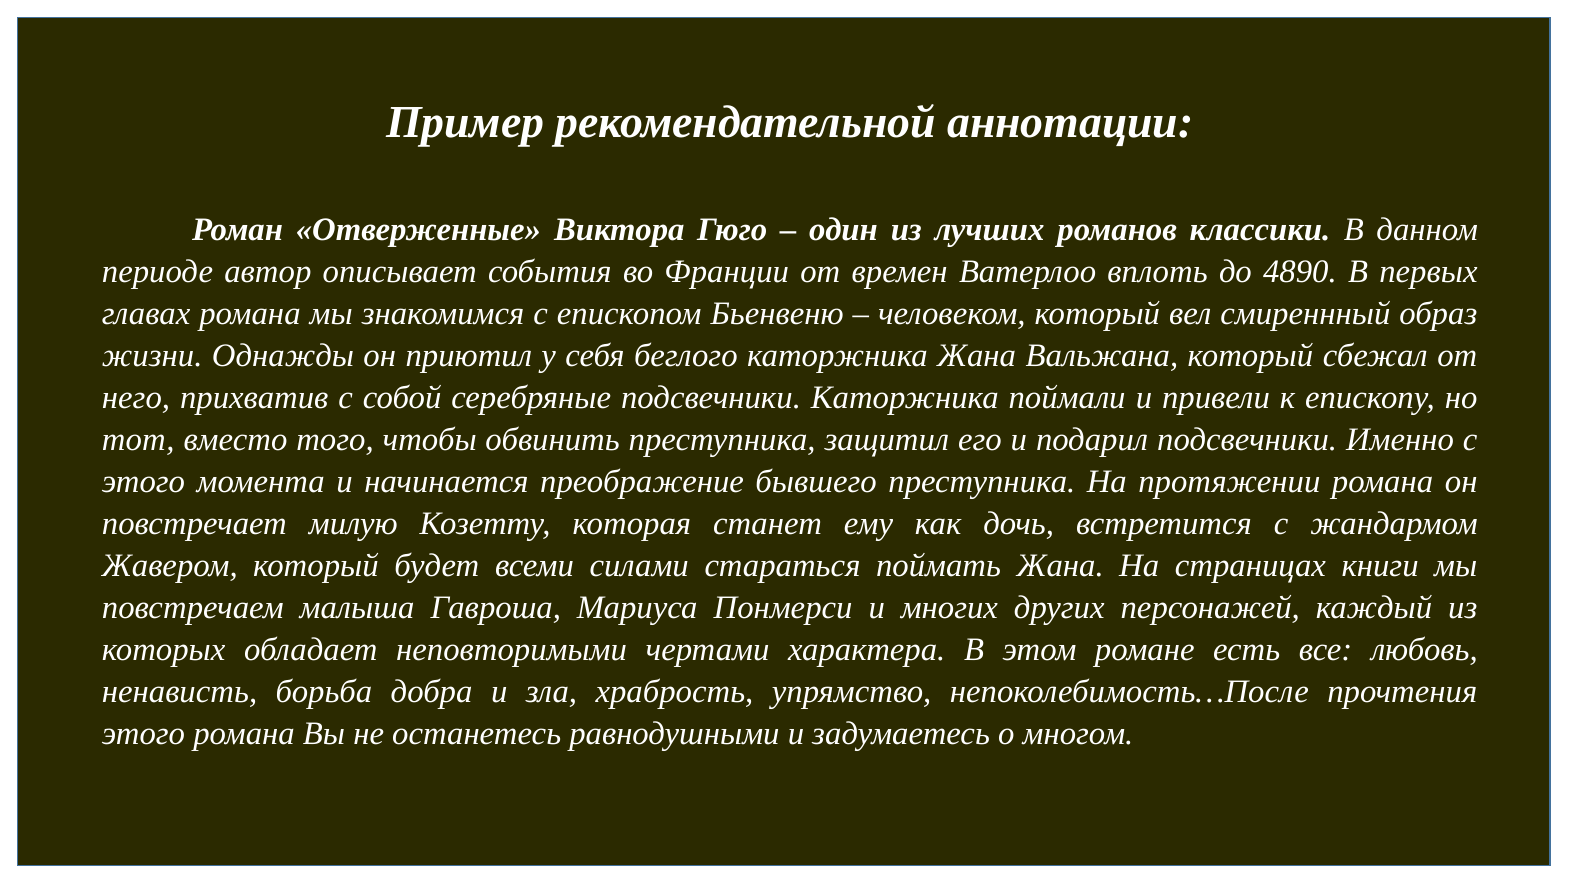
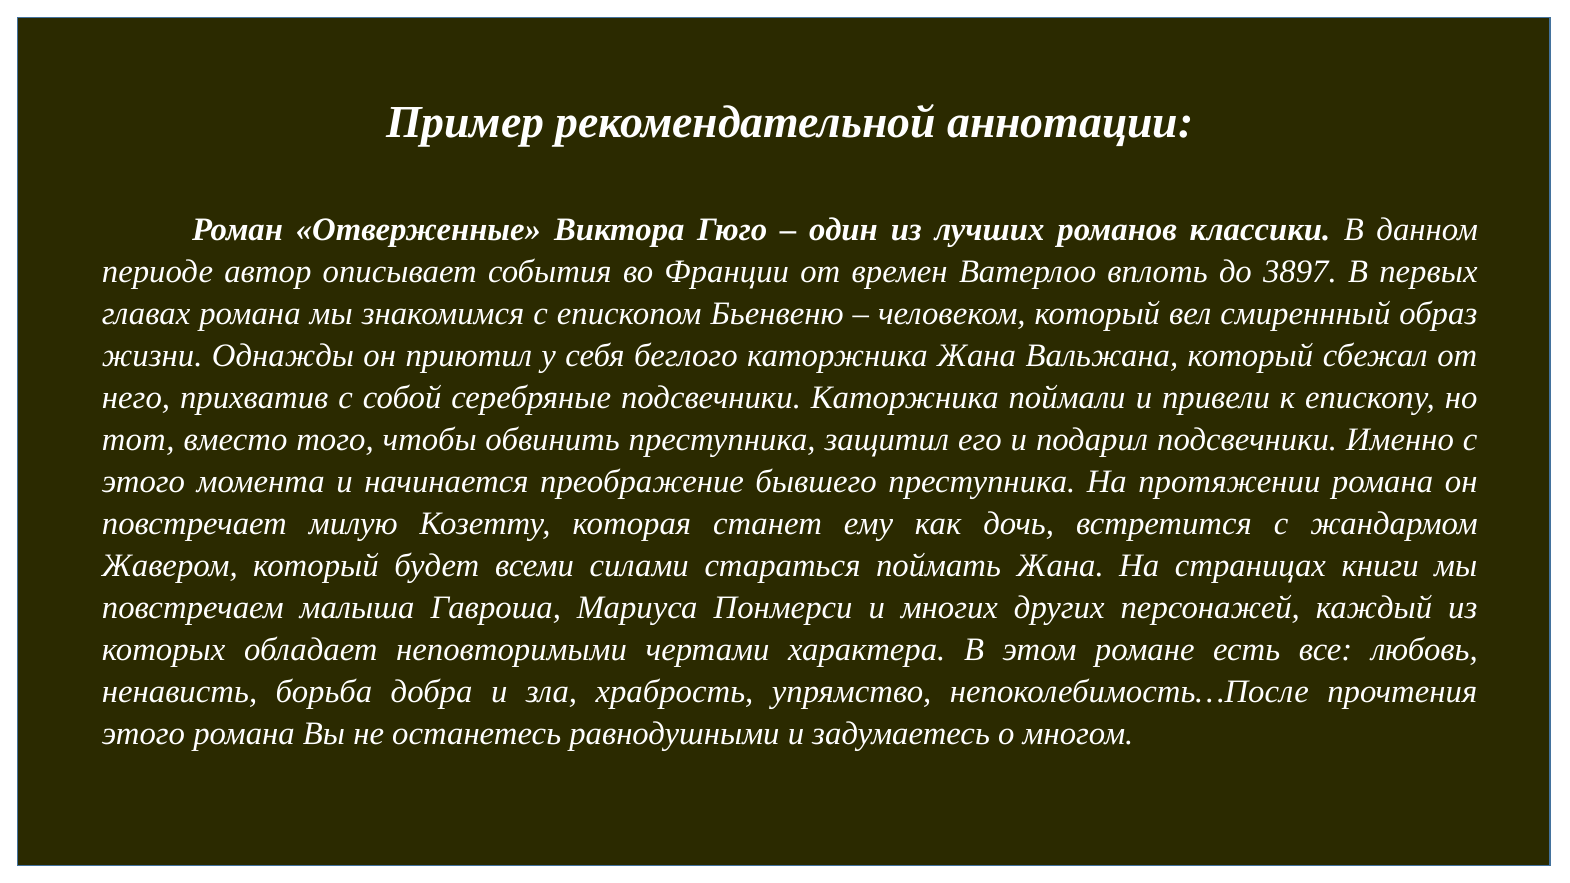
4890: 4890 -> 3897 (1300, 272)
